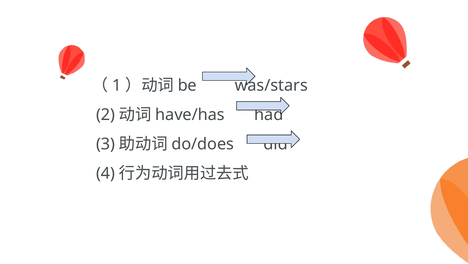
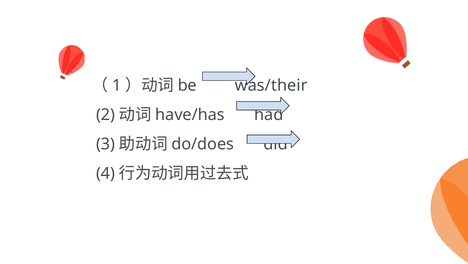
was/stars: was/stars -> was/their (271, 85)
